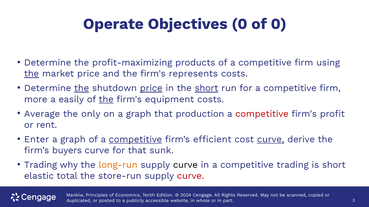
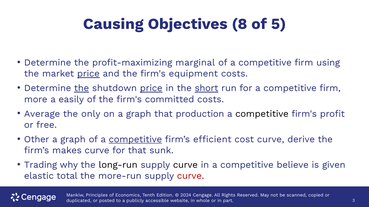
Operate: Operate -> Causing (113, 24)
Objectives 0: 0 -> 8 (240, 24)
of 0: 0 -> 5 (279, 24)
products: products -> marginal (195, 63)
the underline: present -> none (32, 74)
price underline: none -> present (88, 74)
represents: represents -> equipment (193, 74)
the underline: present -> none (106, 99)
equipment: equipment -> committed (170, 99)
competitive colour: red -> black (262, 114)
rent: rent -> free (47, 125)
Enter: Enter -> Other (37, 140)
curve underline: present -> none (271, 140)
buyers: buyers -> makes (67, 151)
long-run colour: orange -> black (118, 165)
competitive trading: trading -> believe (293, 165)
is short: short -> given (334, 165)
store-run: store-run -> more-run (120, 176)
